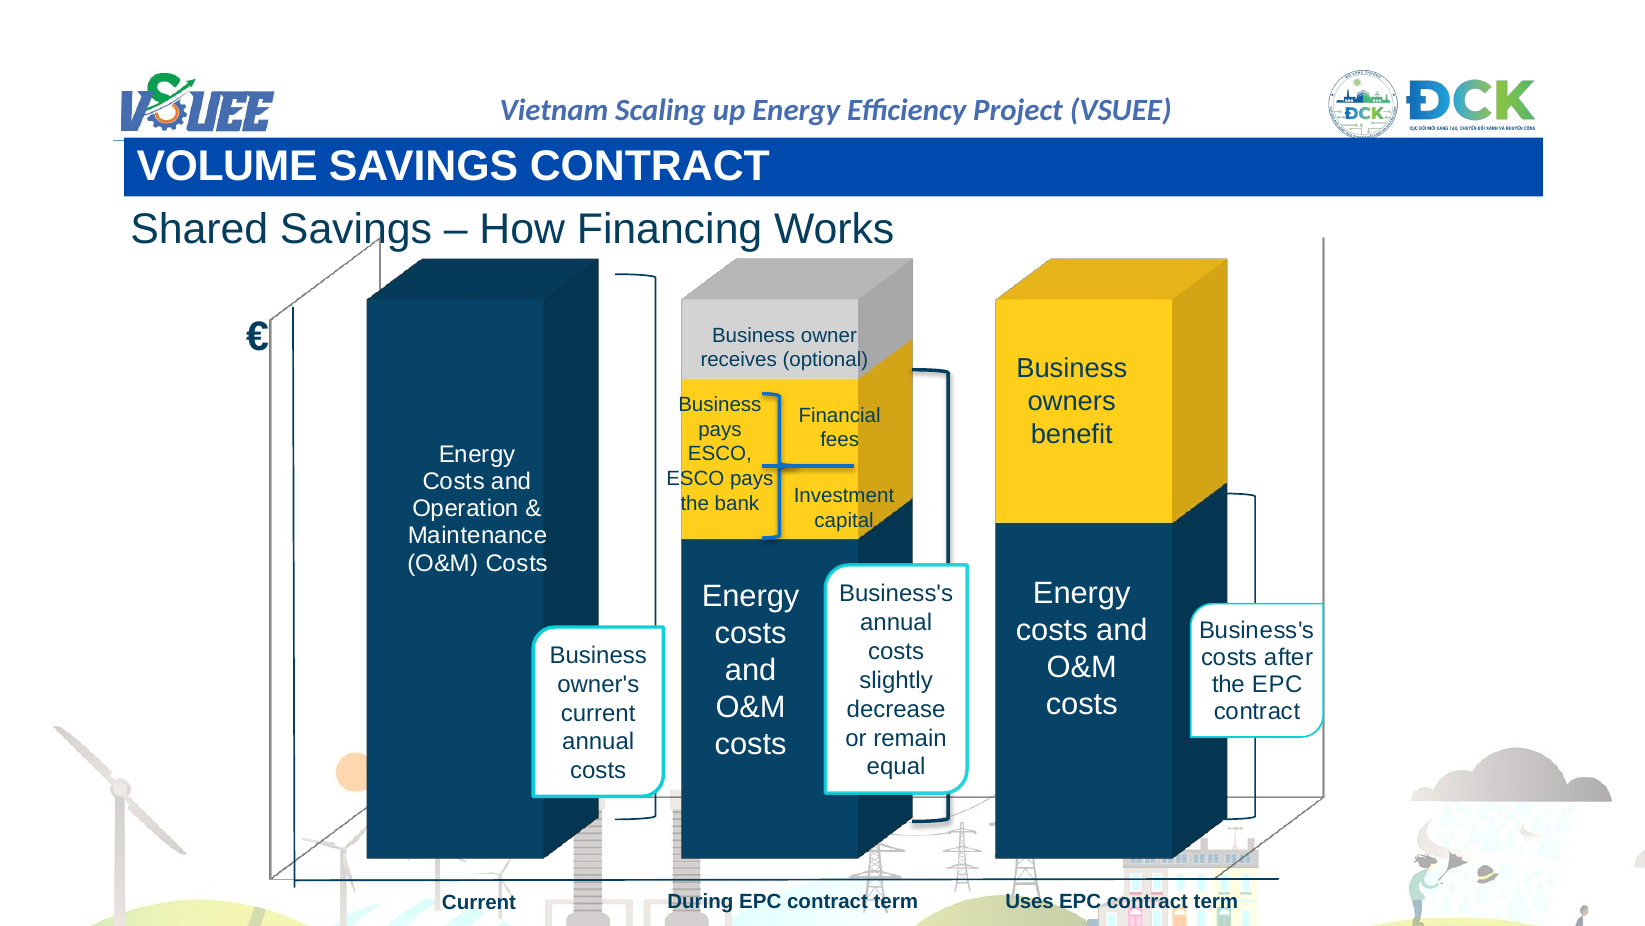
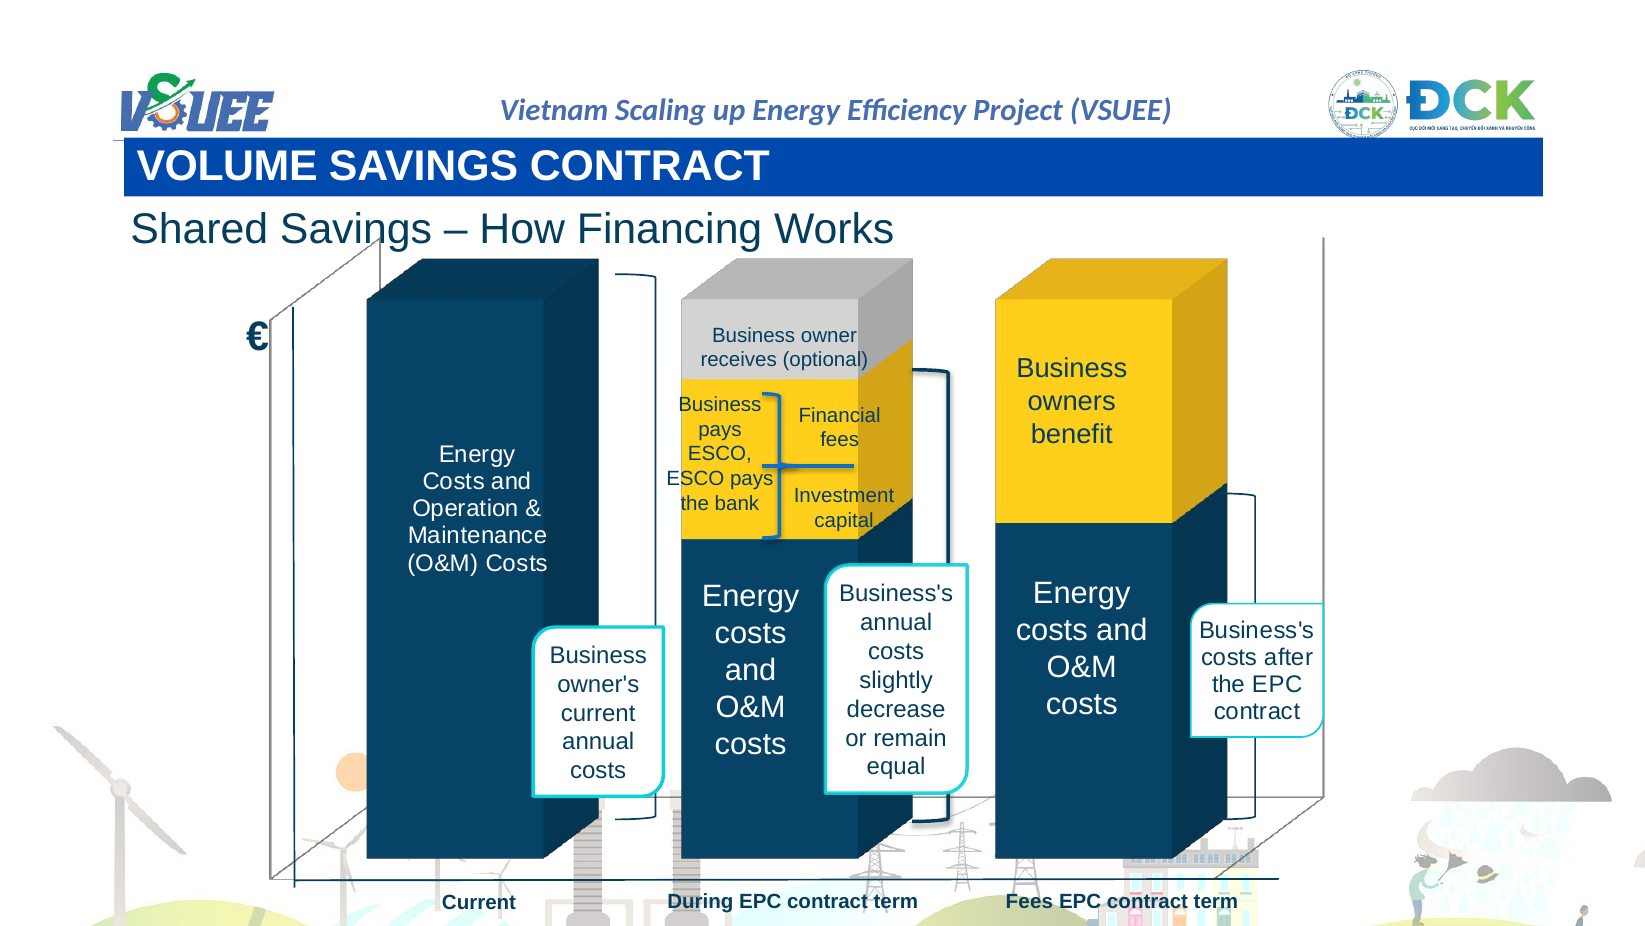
term Uses: Uses -> Fees (1029, 901)
